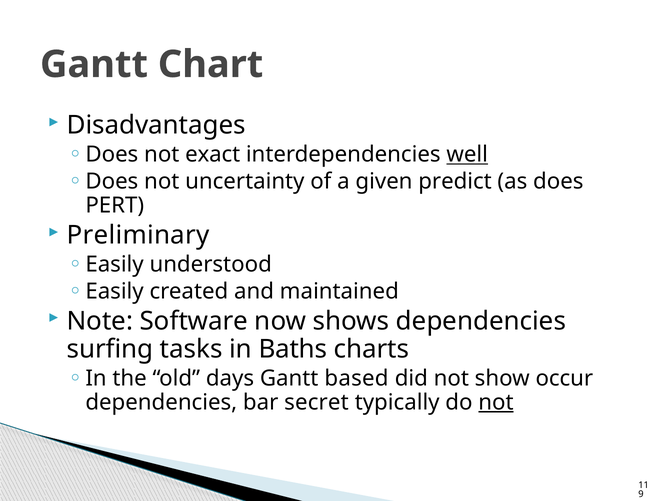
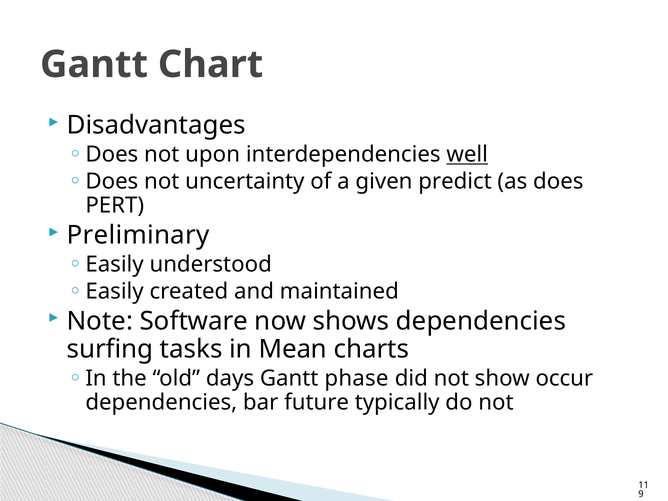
exact: exact -> upon (213, 154)
Baths: Baths -> Mean (293, 349)
based: based -> phase (357, 378)
secret: secret -> future (317, 402)
not underline: present -> none (496, 402)
